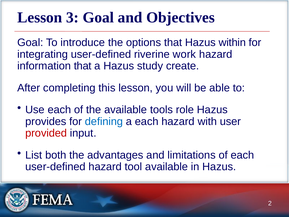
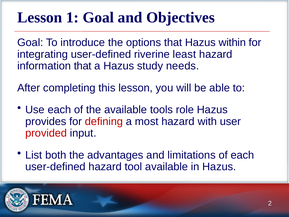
3: 3 -> 1 (72, 17)
work: work -> least (184, 54)
create: create -> needs (183, 66)
defining colour: blue -> red (104, 121)
a each: each -> most (147, 121)
